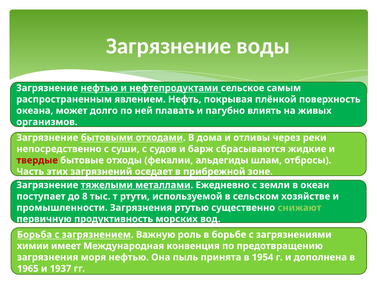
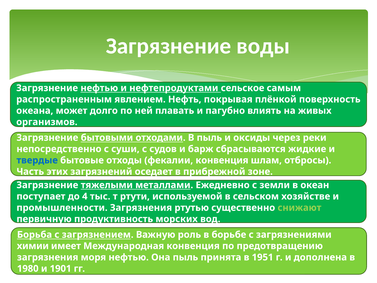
В дома: дома -> пыль (209, 138)
отливы: отливы -> оксиды (252, 138)
твердые colour: red -> blue (37, 160)
фекалии альдегиды: альдегиды -> конвенция (222, 160)
8: 8 -> 4 (85, 196)
1954: 1954 -> 1951 (263, 257)
1965: 1965 -> 1980 (28, 268)
1937: 1937 -> 1901 (61, 268)
